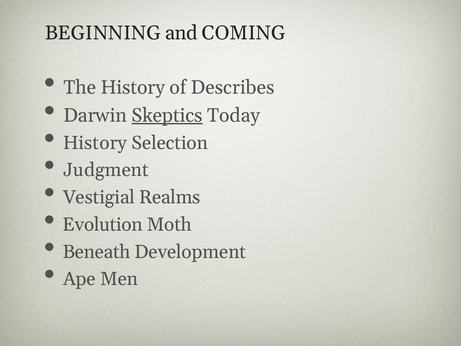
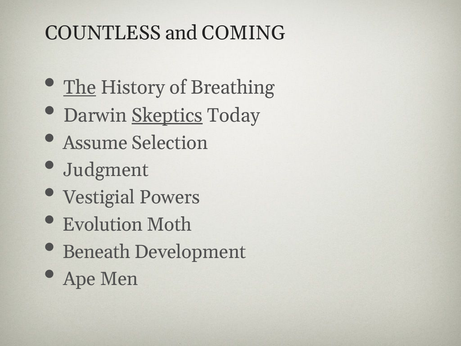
BEGINNING: BEGINNING -> COUNTLESS (103, 33)
The underline: none -> present (80, 87)
Describes: Describes -> Breathing (233, 87)
History: History -> Assume (95, 143)
Realms: Realms -> Powers (170, 197)
